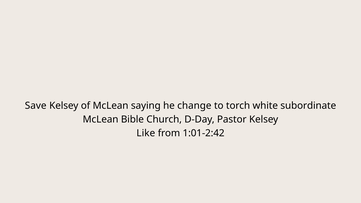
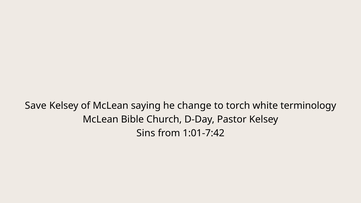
subordinate: subordinate -> terminology (308, 106)
Like: Like -> Sins (146, 133)
1:01-2:42: 1:01-2:42 -> 1:01-7:42 (204, 133)
